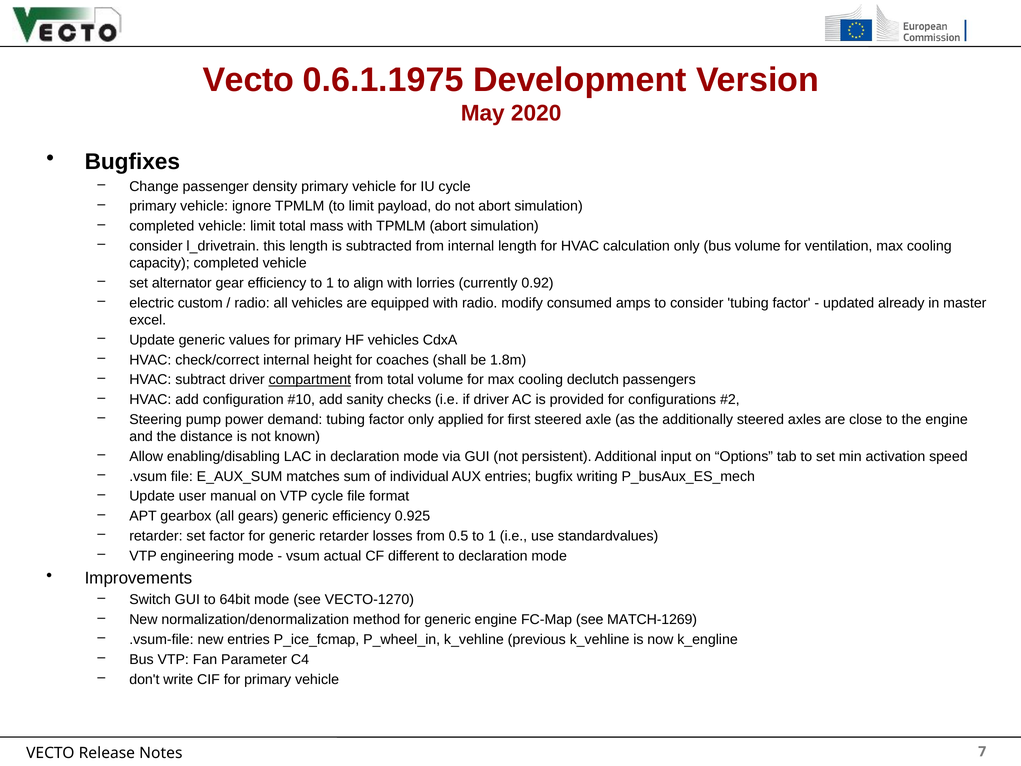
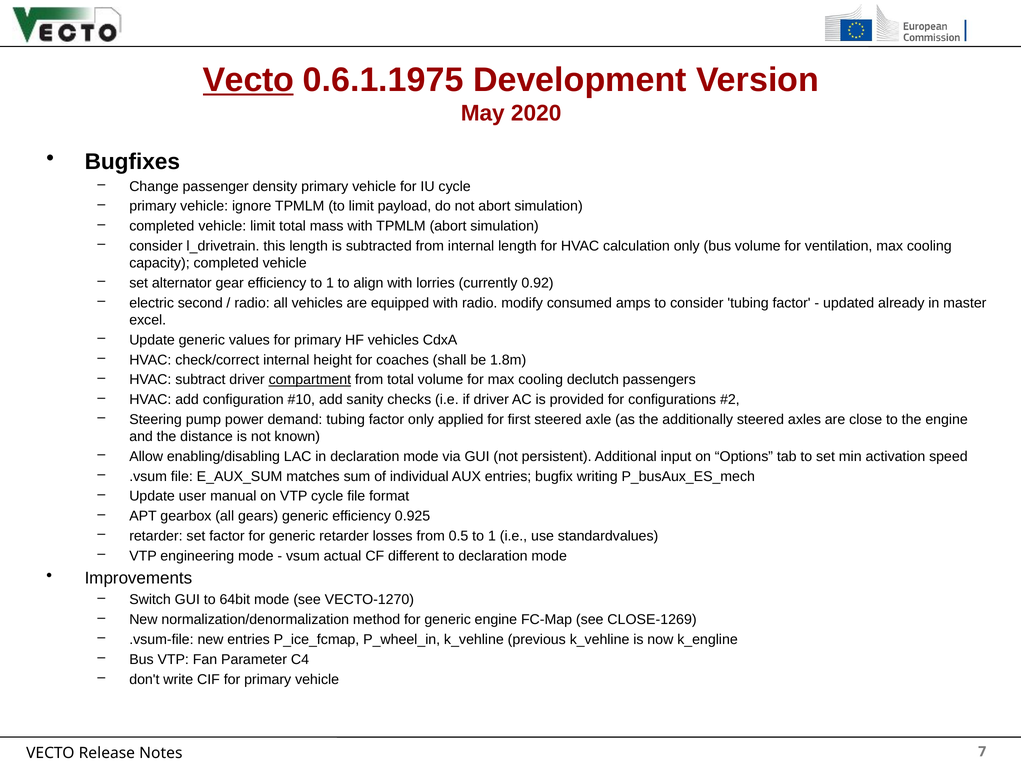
Vecto underline: none -> present (248, 80)
custom: custom -> second (200, 303)
MATCH-1269: MATCH-1269 -> CLOSE-1269 (652, 619)
